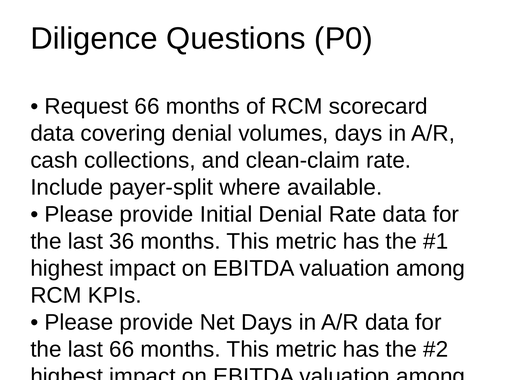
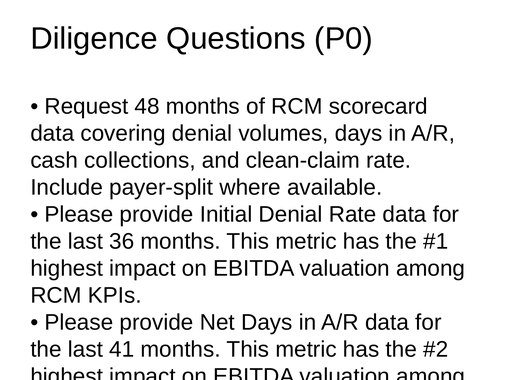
Request 66: 66 -> 48 (147, 106)
last 66: 66 -> 41 (122, 350)
